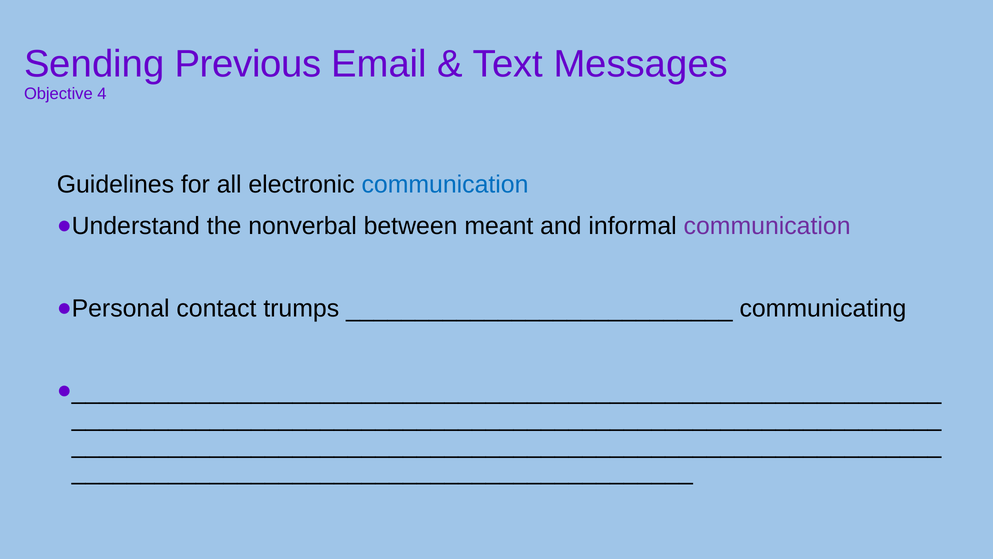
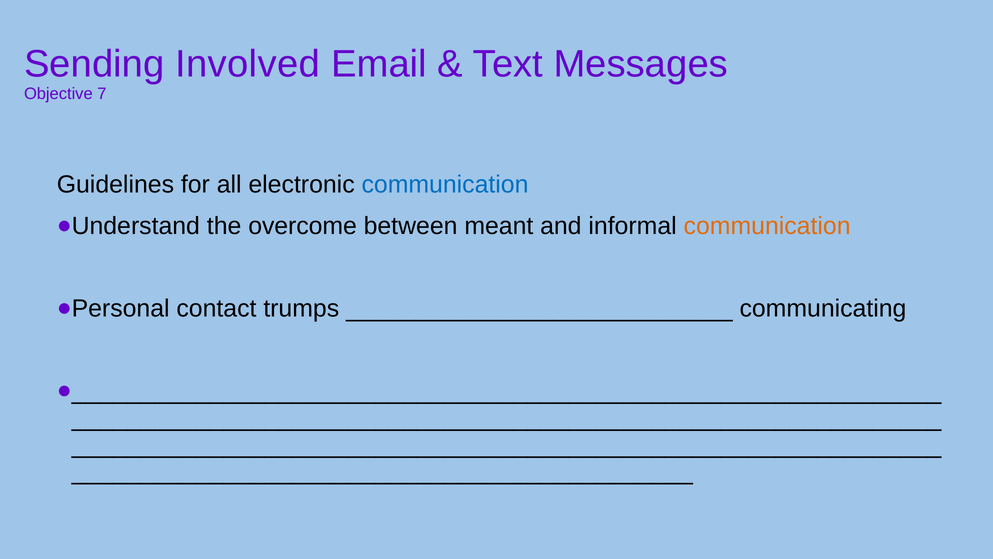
Previous: Previous -> Involved (248, 64)
4: 4 -> 7 (102, 94)
nonverbal: nonverbal -> overcome (303, 226)
communication colour: purple -> orange (767, 226)
